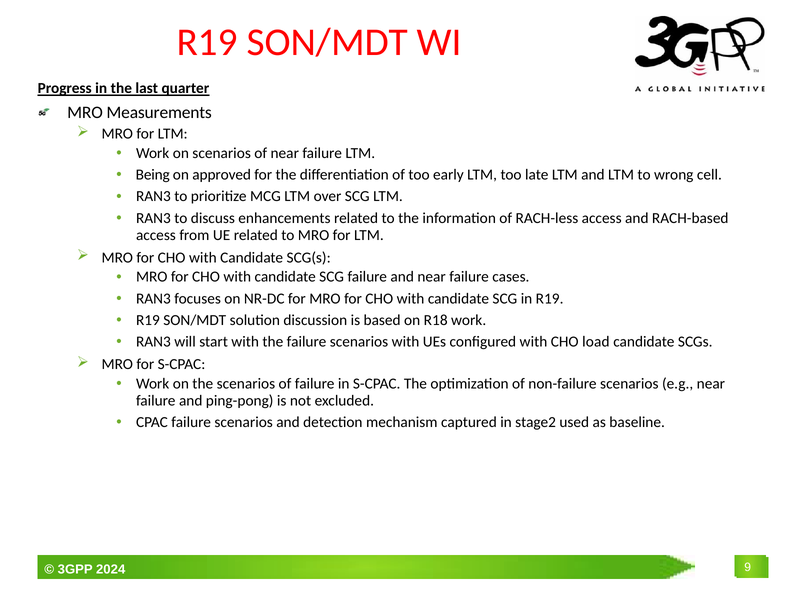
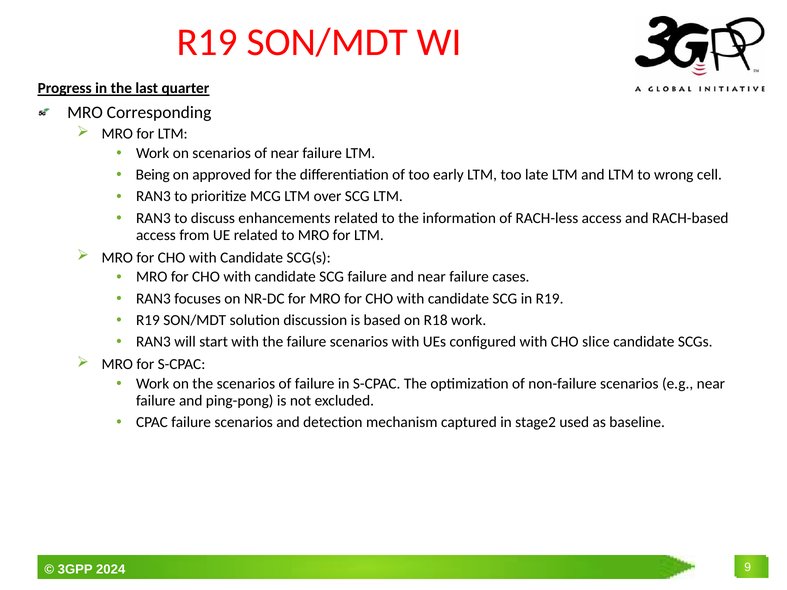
Measurements: Measurements -> Corresponding (159, 112)
load: load -> slice (596, 342)
